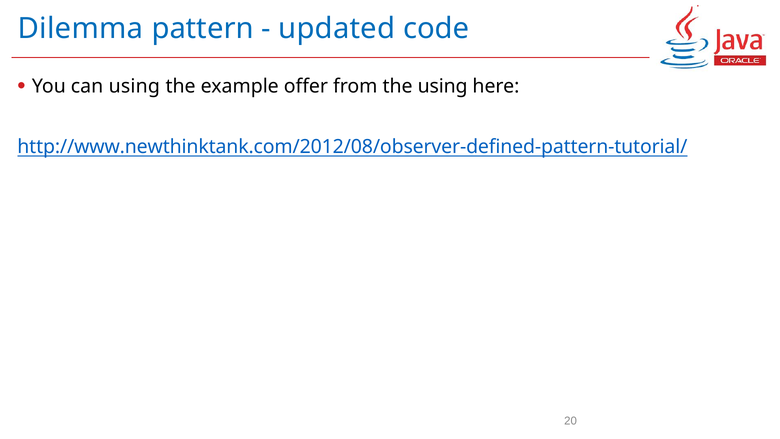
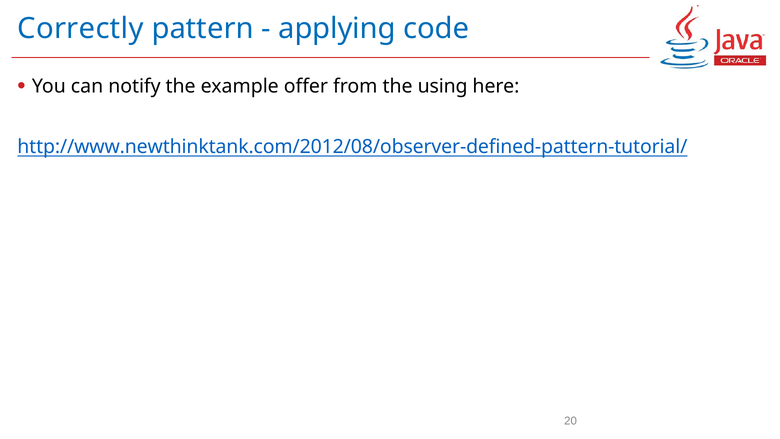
Dilemma: Dilemma -> Correctly (80, 29)
updated: updated -> applying (337, 29)
can using: using -> notify (134, 86)
